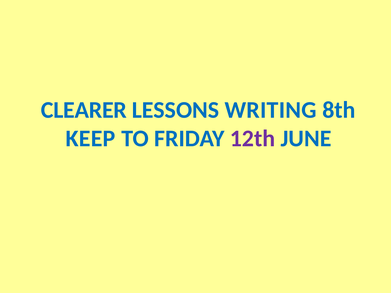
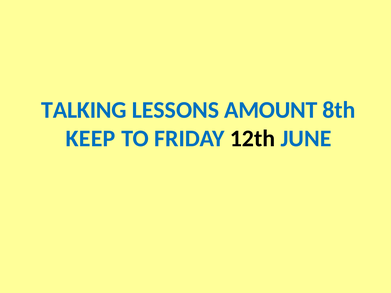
CLEARER: CLEARER -> TALKING (84, 110)
WRITING: WRITING -> AMOUNT (271, 110)
12th colour: purple -> black (252, 139)
